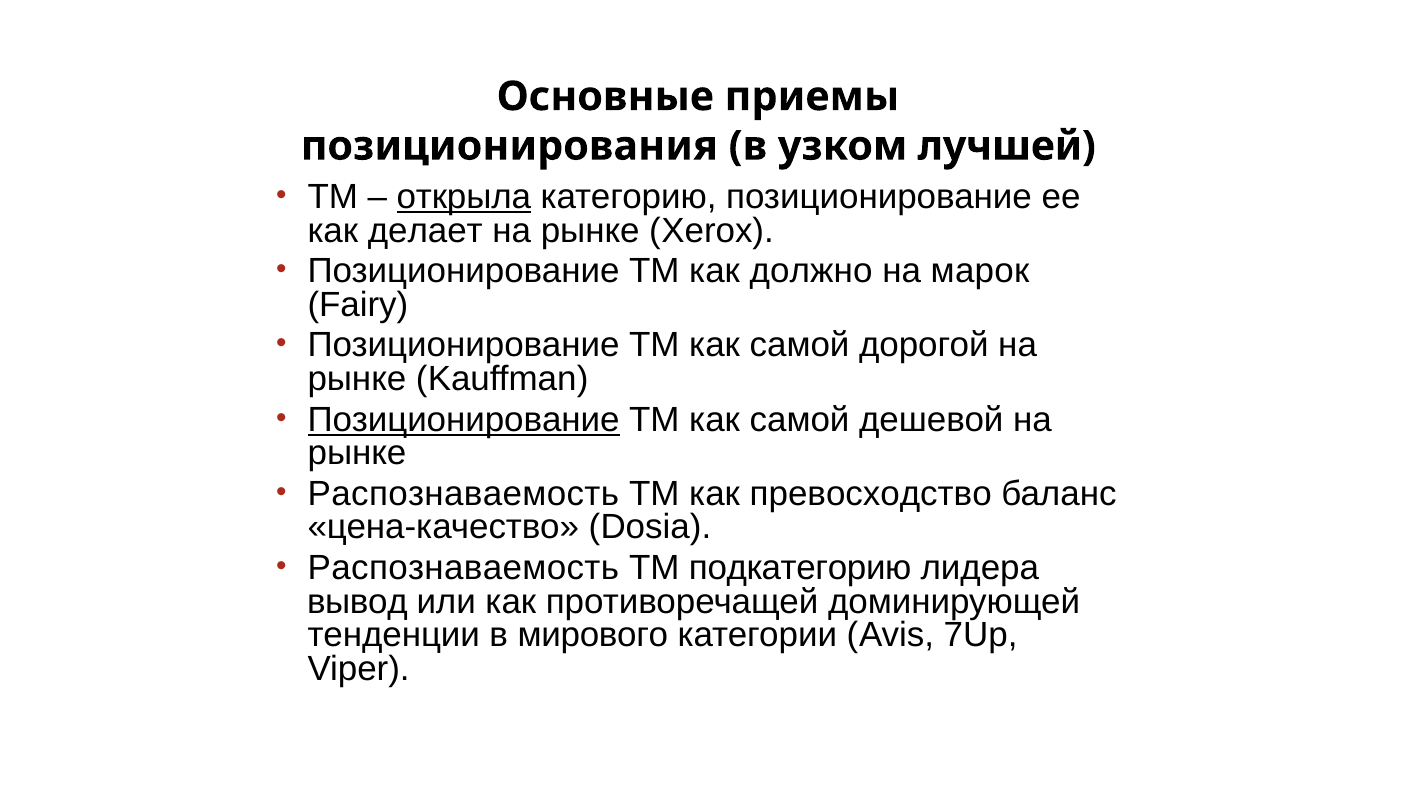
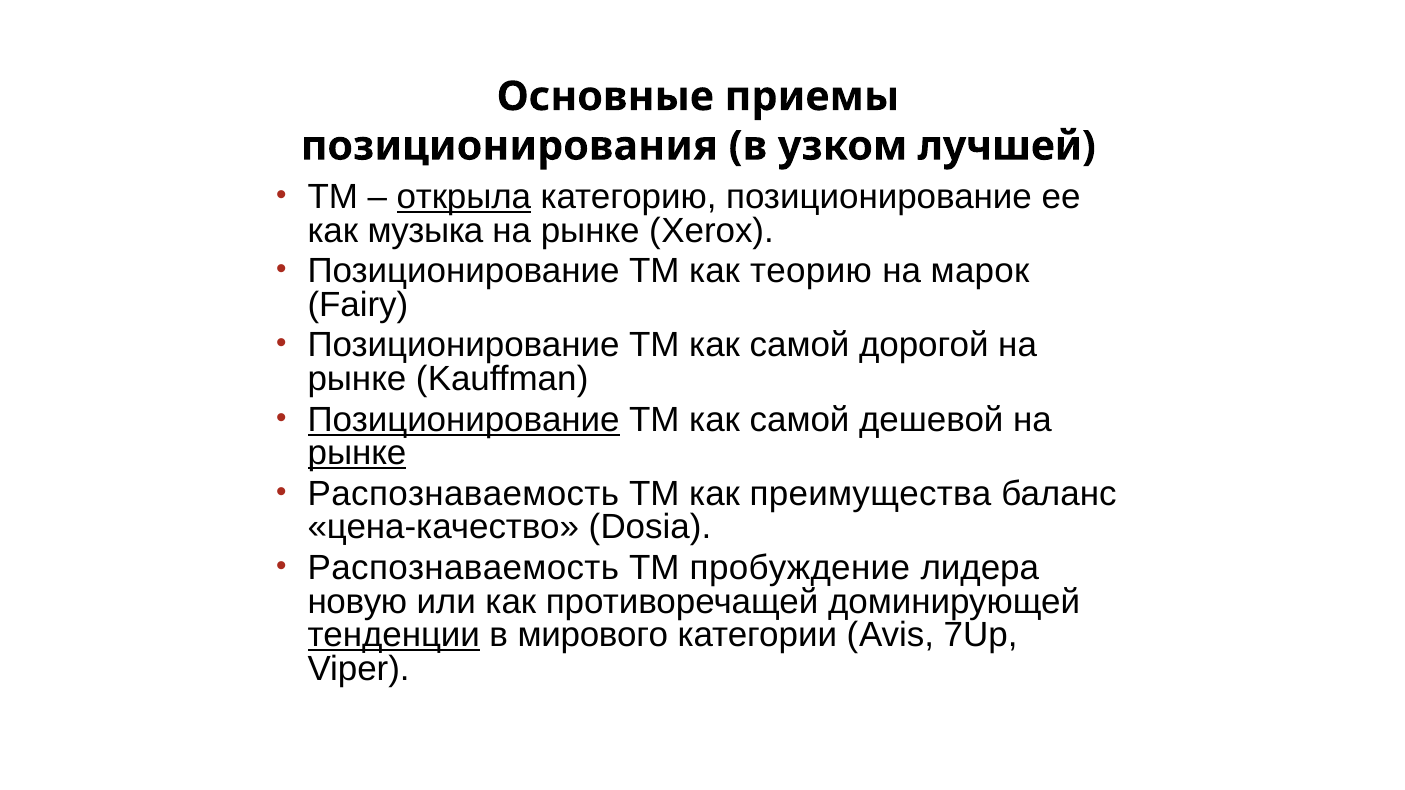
делает: делает -> музыка (425, 231)
должно: должно -> теорию (811, 271)
рынке underline: none -> present (357, 453)
превосходство: превосходство -> преимущества (871, 494)
подкатегорию: подкатегорию -> пробуждение (800, 568)
вывод: вывод -> новую (357, 602)
тенденции underline: none -> present (394, 635)
